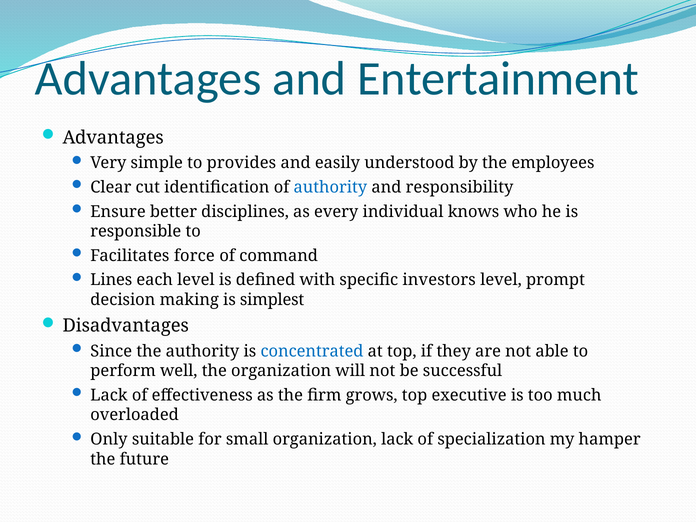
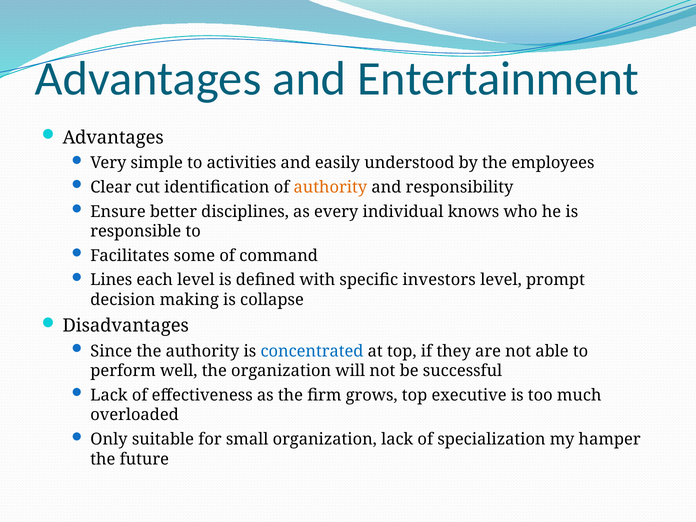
provides: provides -> activities (242, 163)
authority colour: blue -> orange (330, 187)
force: force -> some (194, 256)
simplest: simplest -> collapse (272, 300)
